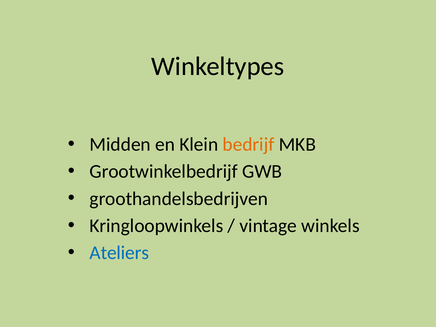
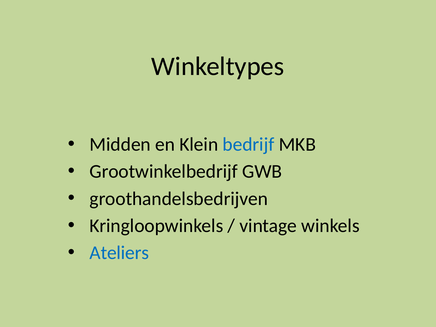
bedrijf colour: orange -> blue (248, 144)
